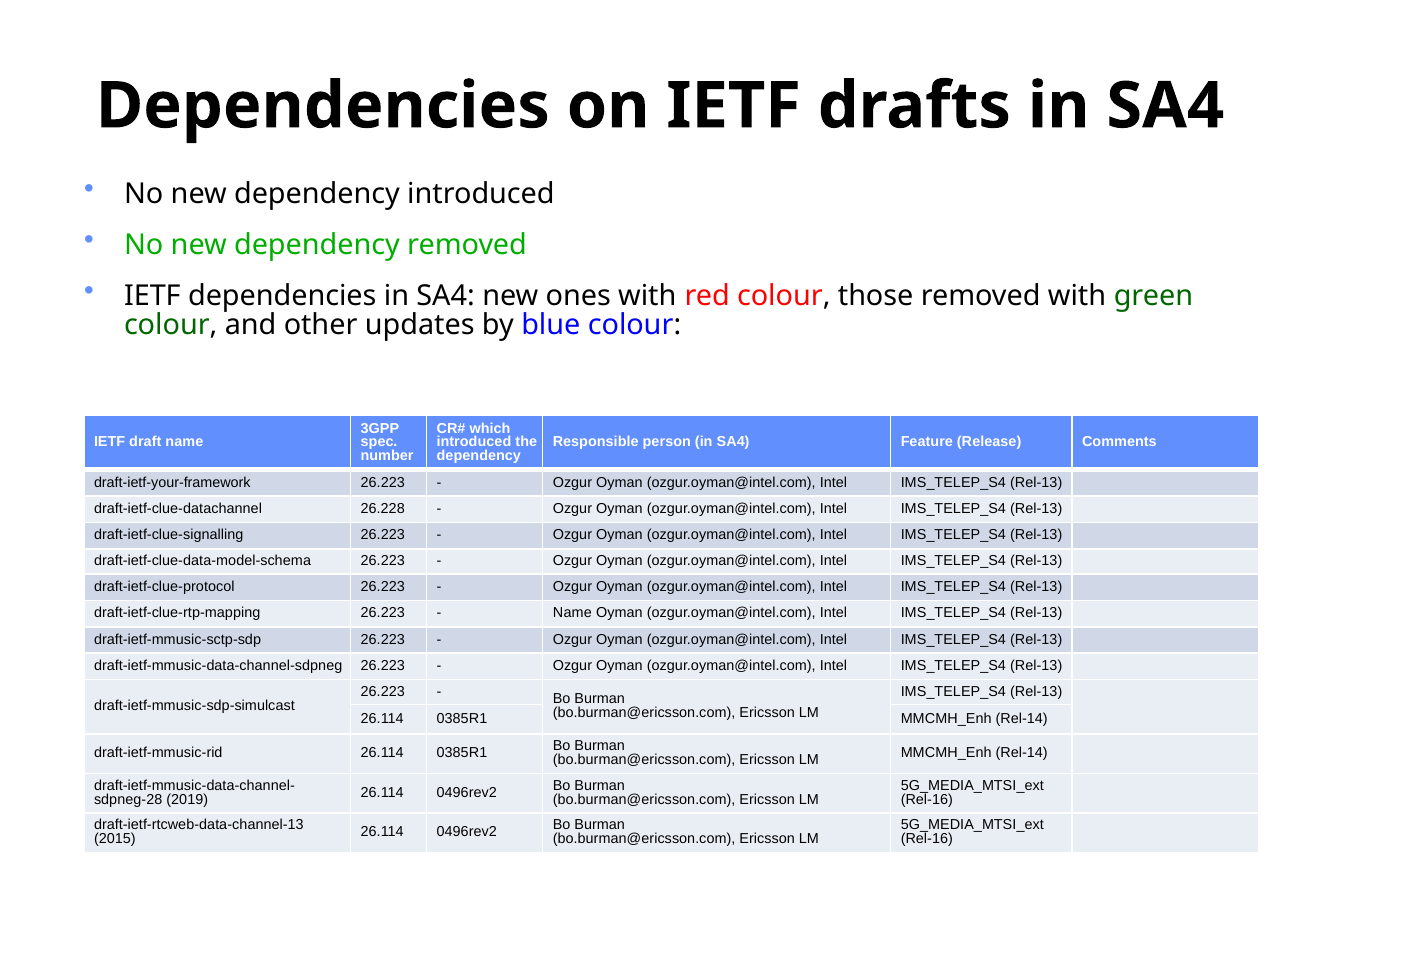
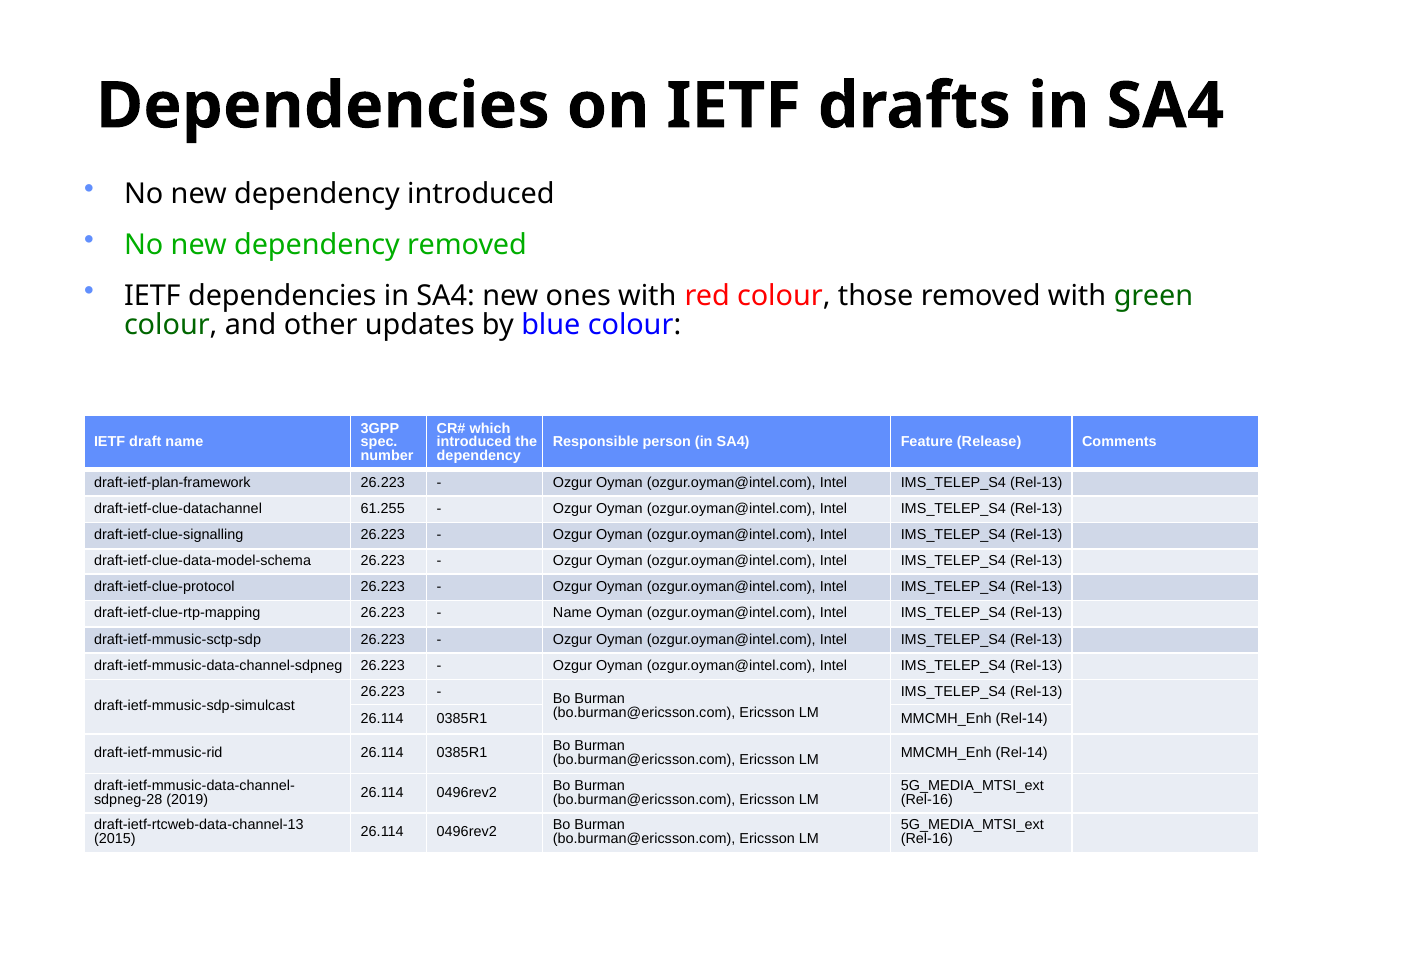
draft-ietf-your-framework: draft-ietf-your-framework -> draft-ietf-plan-framework (172, 483)
26.228: 26.228 -> 61.255 (383, 509)
